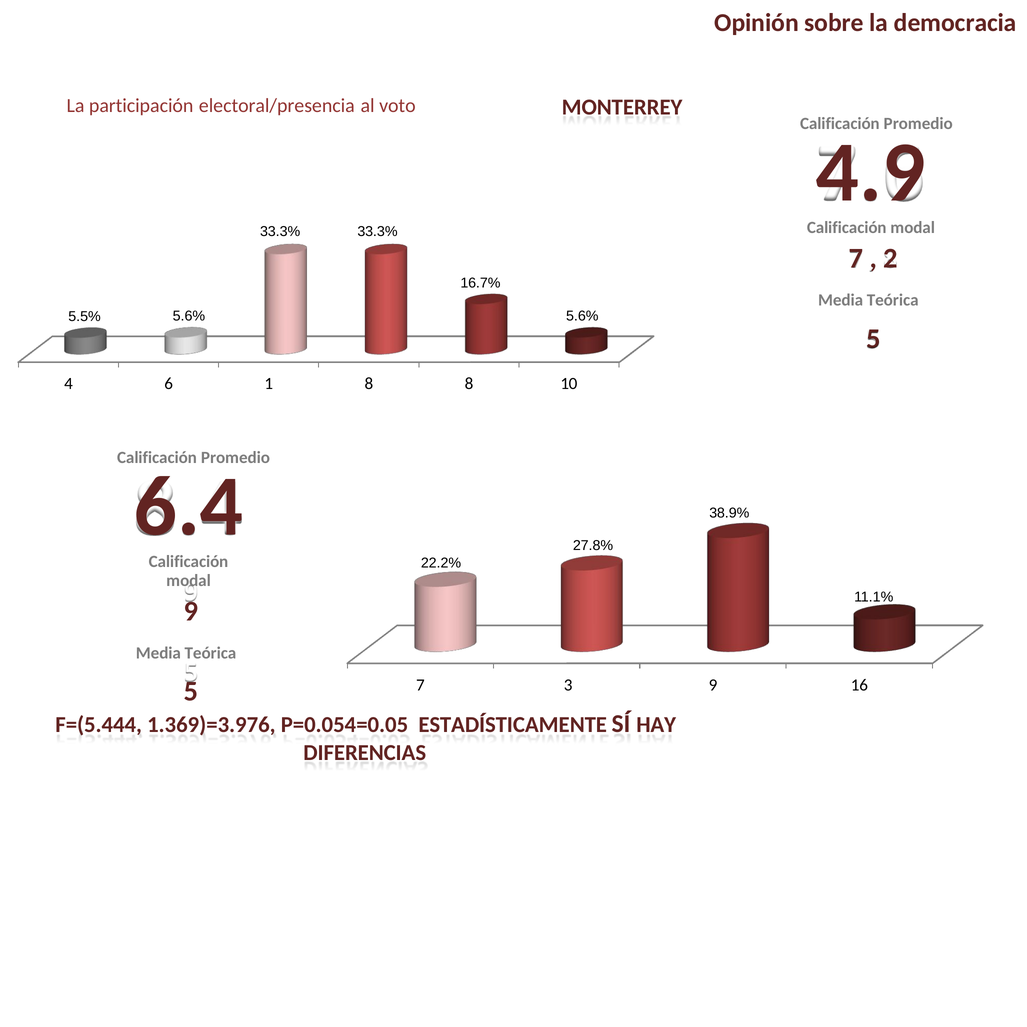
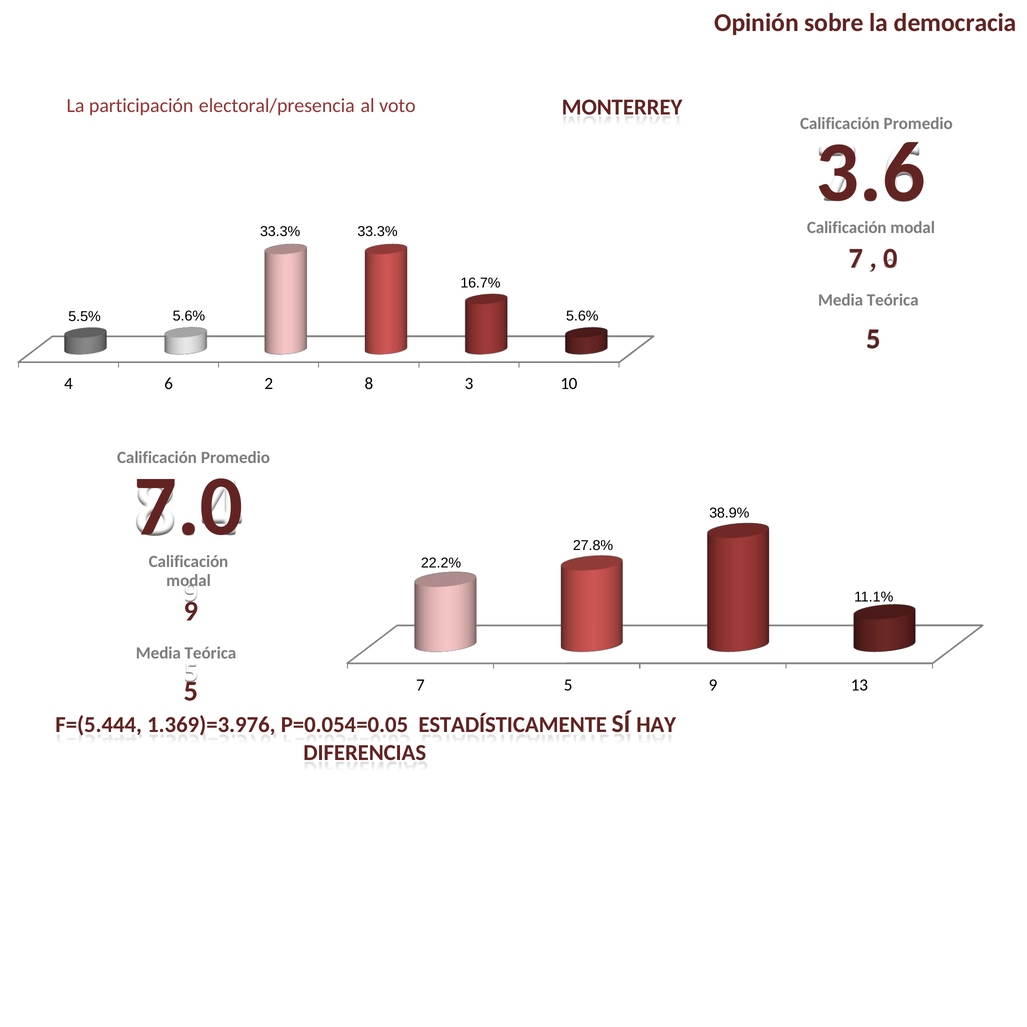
4.9: 4.9 -> 3.6 (871, 173)
2: 2 -> 0 (891, 258)
1: 1 -> 2 (269, 384)
8 8: 8 -> 3 (469, 384)
6.4: 6.4 -> 7.0 (188, 507)
7 3: 3 -> 5 (568, 685)
16: 16 -> 13 (859, 685)
